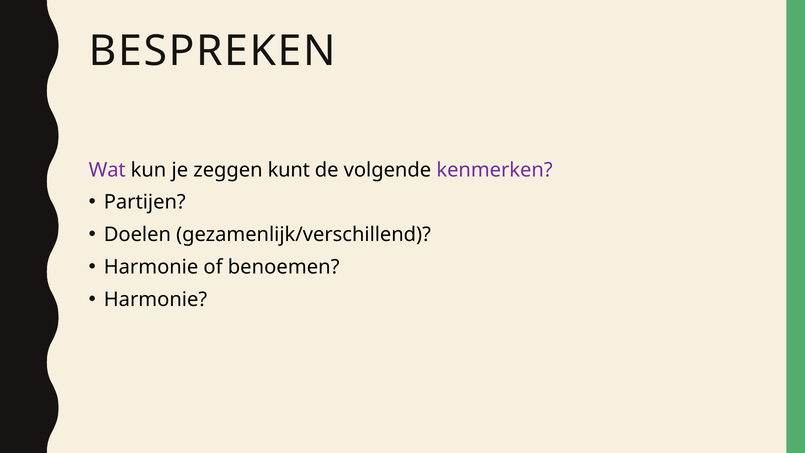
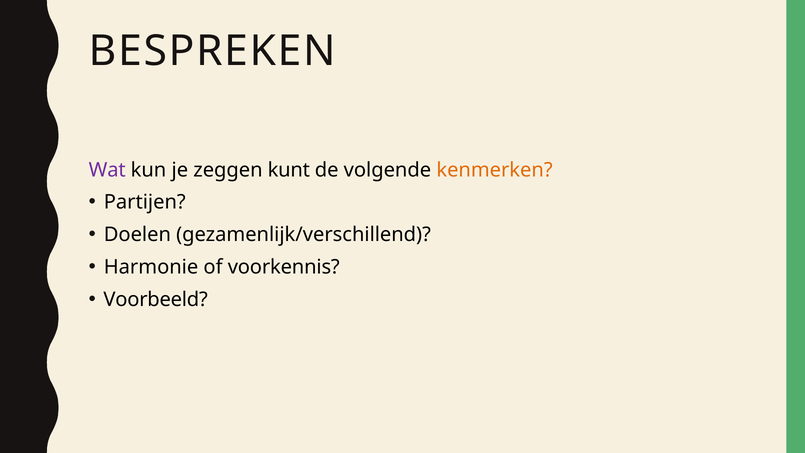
kenmerken colour: purple -> orange (495, 170)
benoemen: benoemen -> voorkennis (284, 267)
Harmonie: Harmonie -> Voorbeeld (156, 300)
